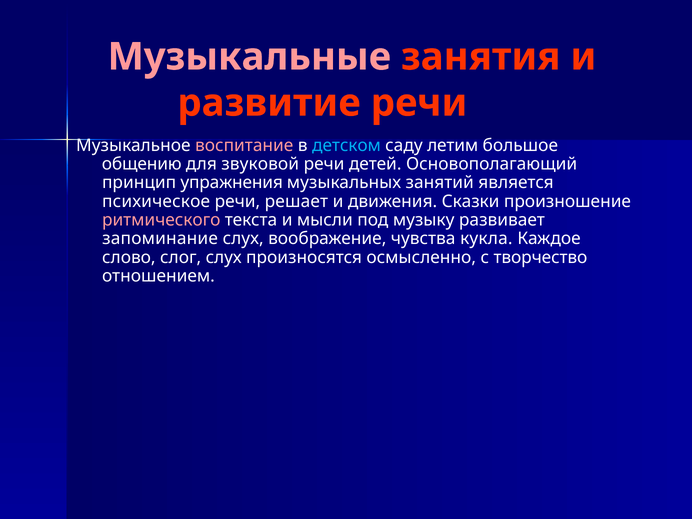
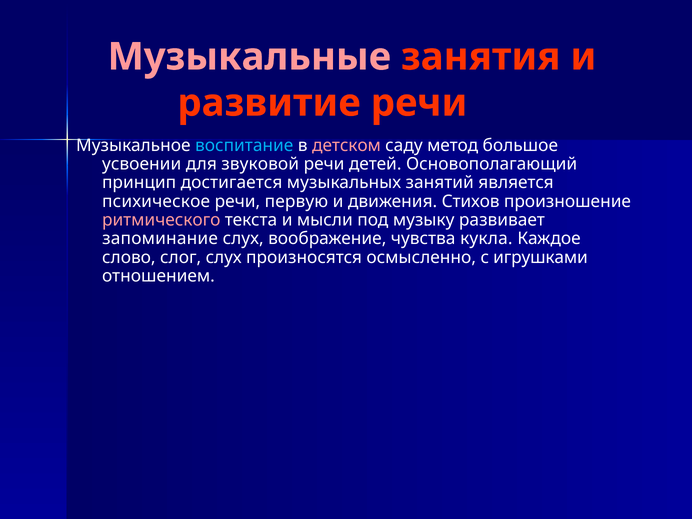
воспитание colour: pink -> light blue (244, 145)
детском colour: light blue -> pink (346, 145)
летим: летим -> метод (453, 145)
общению: общению -> усвоении (142, 164)
упражнения: упражнения -> достигается (232, 183)
решает: решает -> первую (296, 201)
Сказки: Сказки -> Стихов (471, 201)
творчество: творчество -> игрушками (540, 257)
